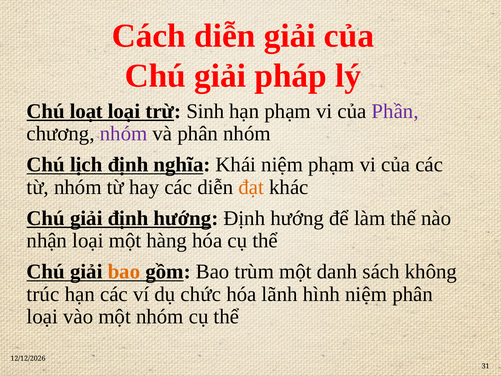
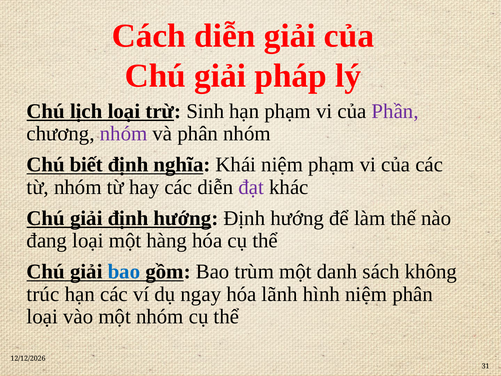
loạt: loạt -> lịch (86, 111)
lịch: lịch -> biết (86, 165)
đạt colour: orange -> purple (251, 187)
nhận: nhận -> đang (47, 241)
bao colour: orange -> blue (124, 271)
chức: chức -> ngay (201, 294)
